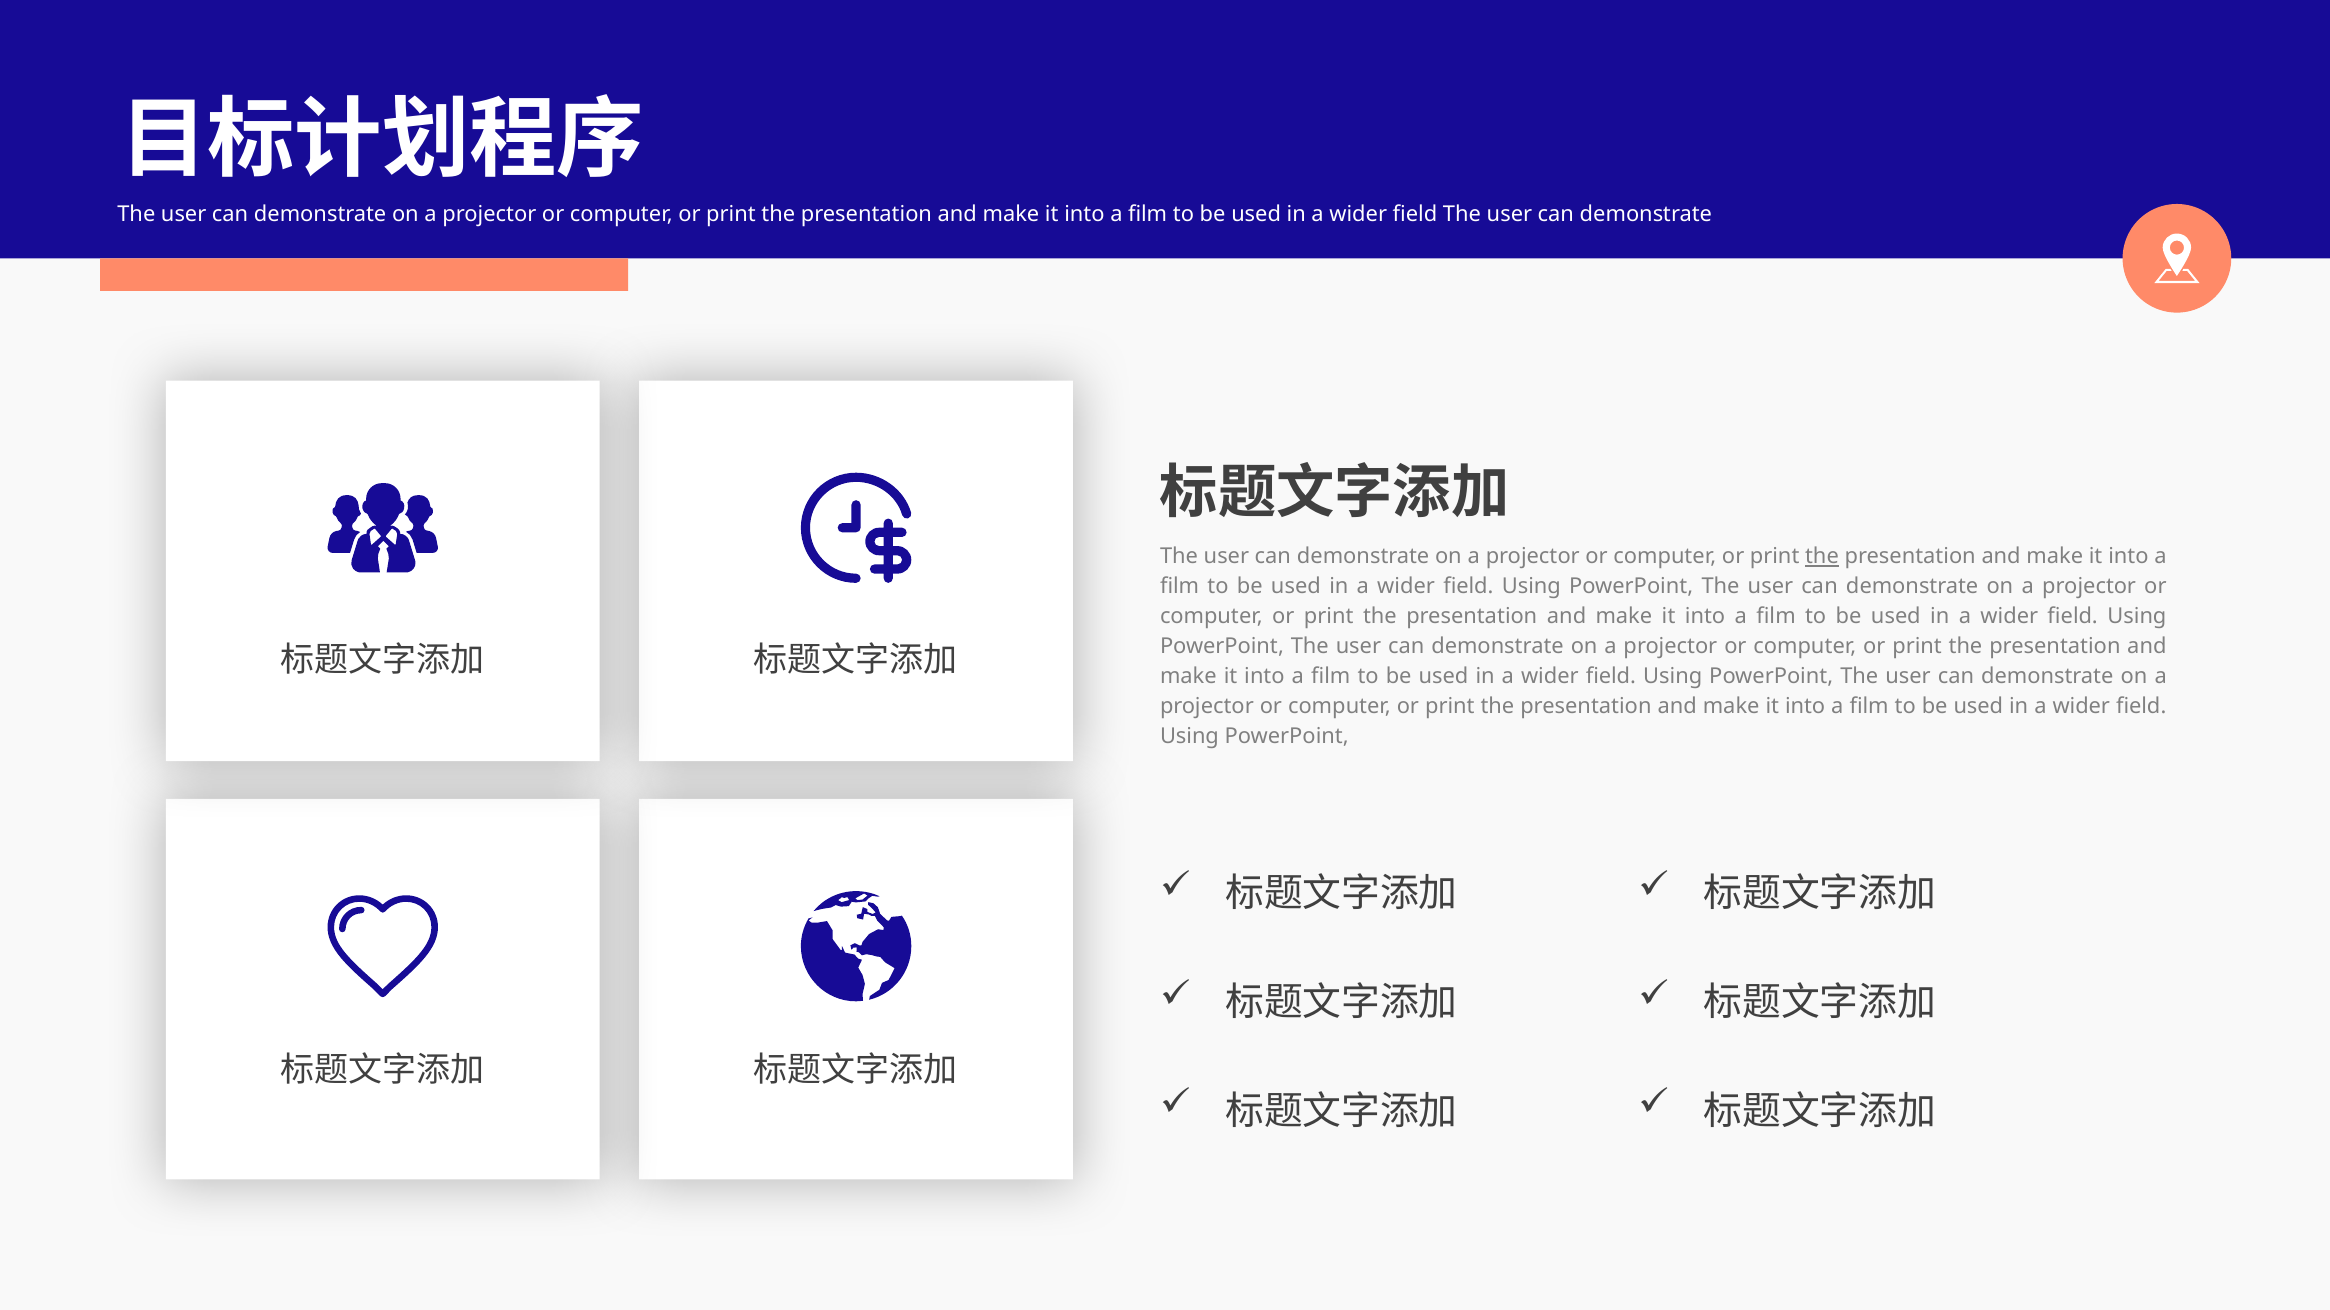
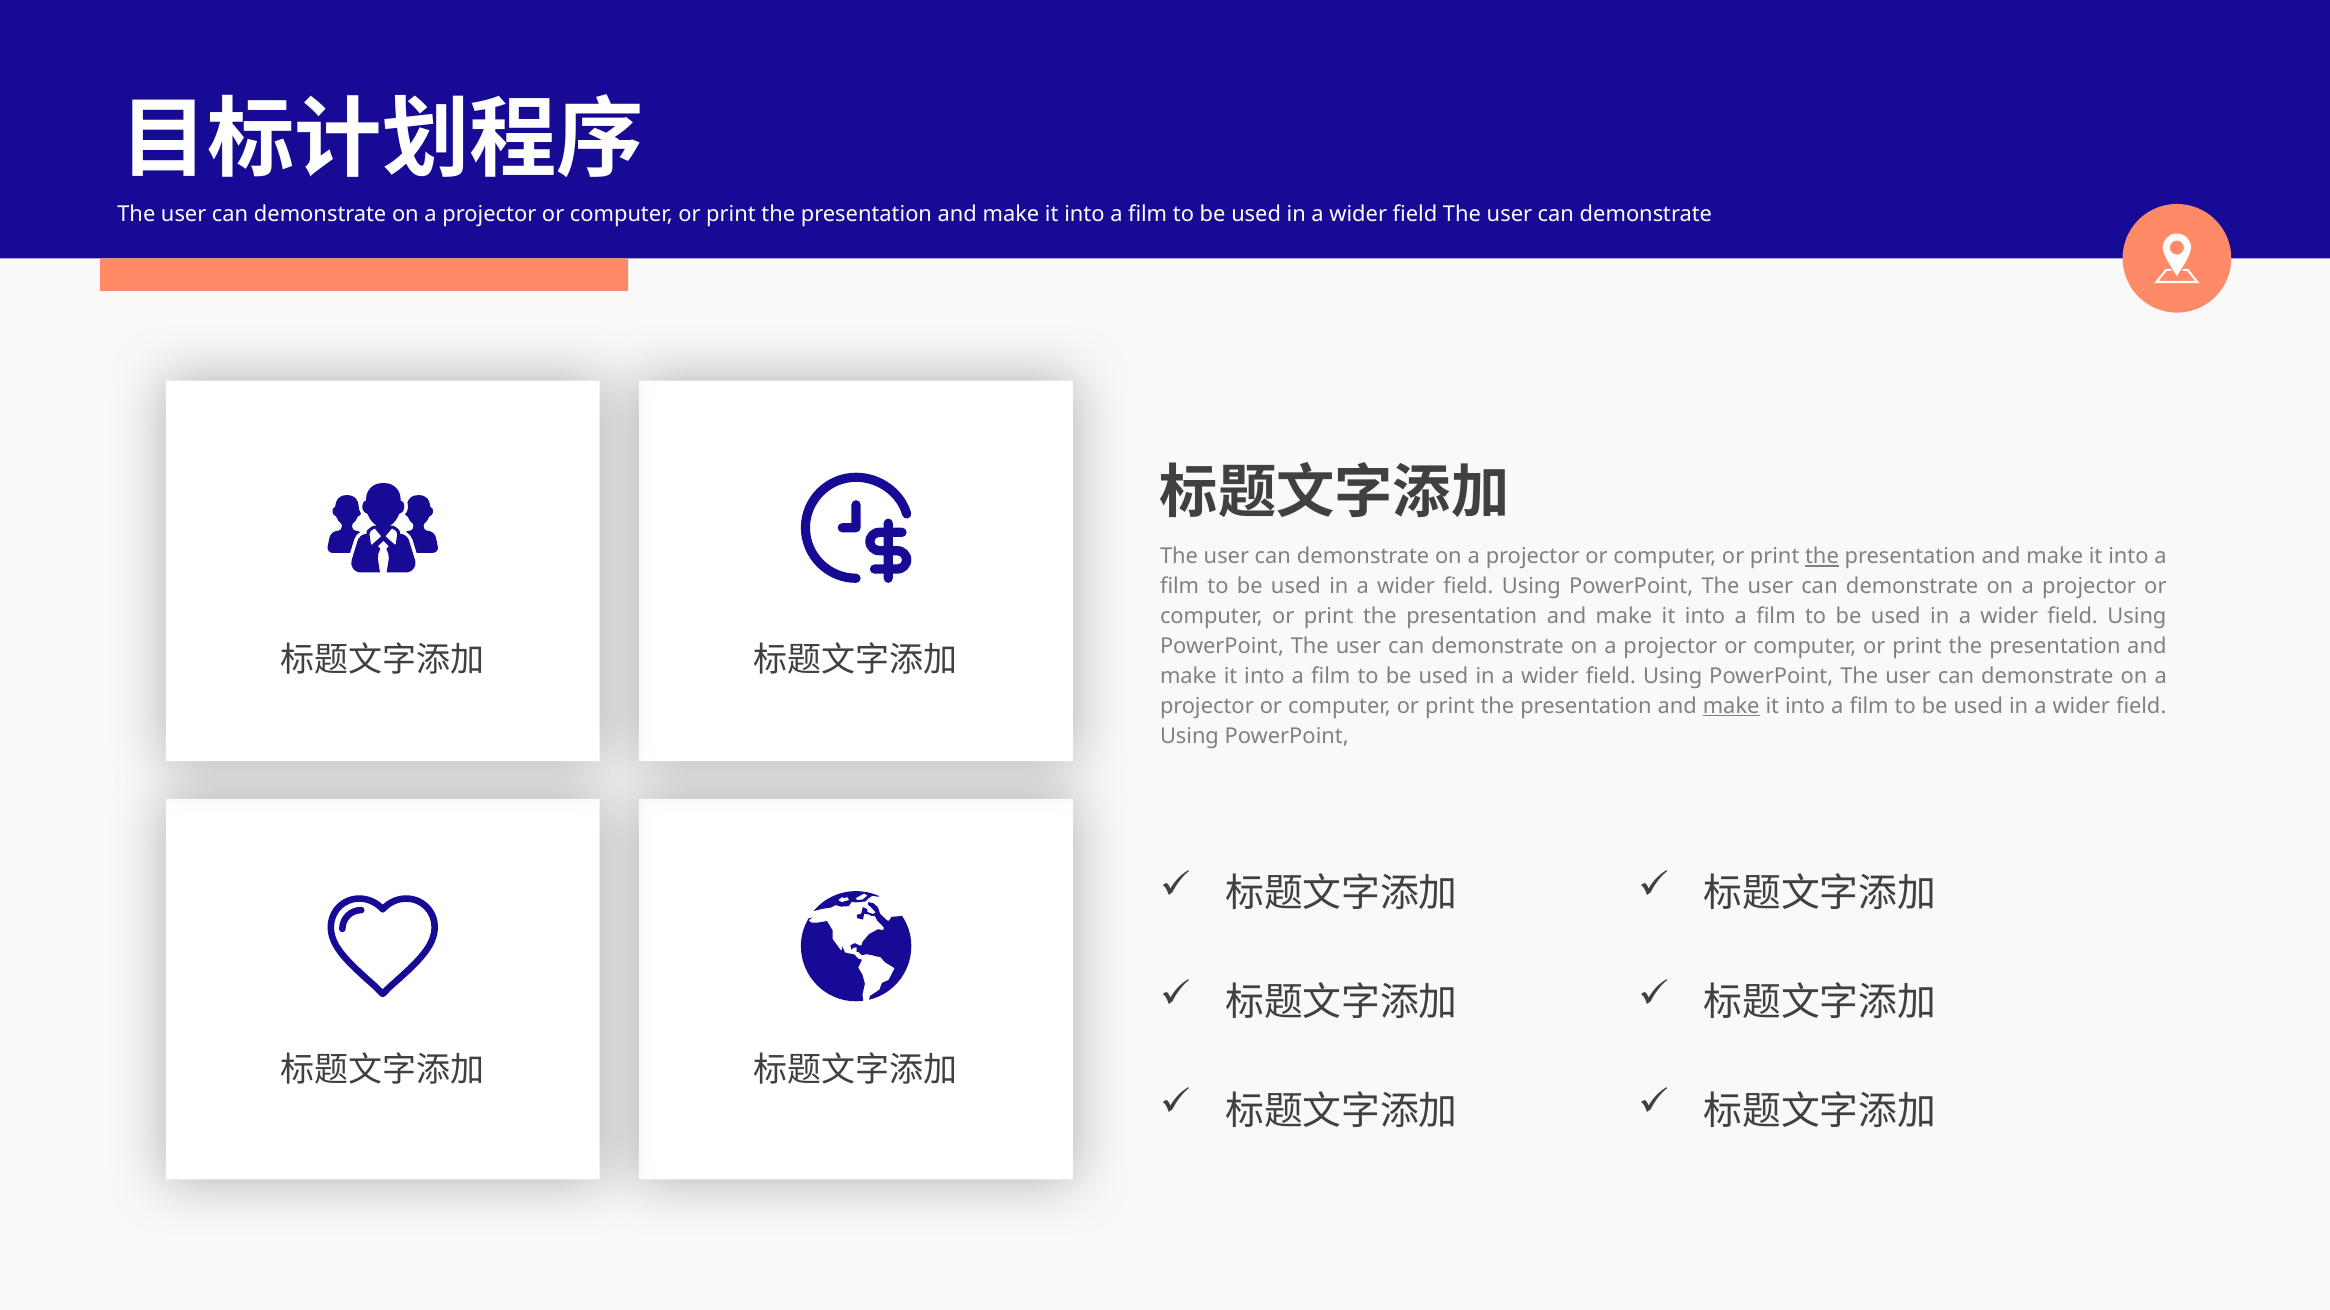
make underline: none -> present (1731, 706)
